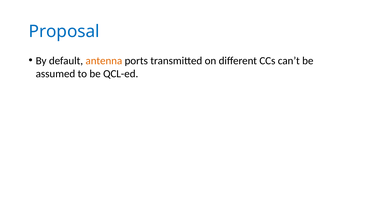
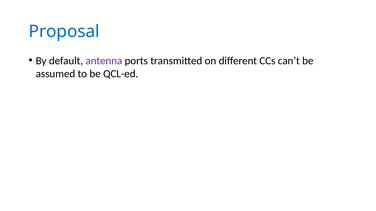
antenna colour: orange -> purple (104, 61)
